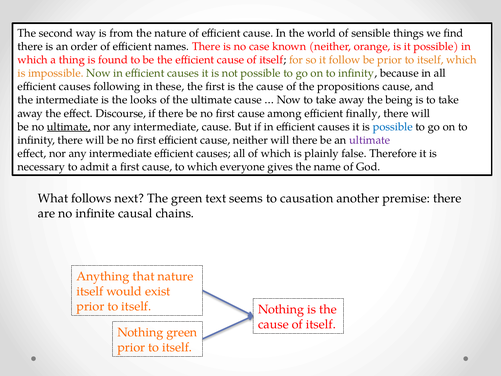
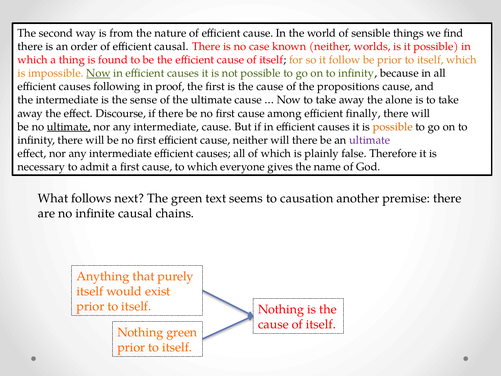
efficient names: names -> causal (172, 46)
orange: orange -> worlds (372, 46)
Now underline: none -> present (98, 73)
these: these -> proof (170, 87)
looks: looks -> sense (144, 100)
being: being -> alone (399, 100)
possible colour: blue -> orange (393, 127)
that nature: nature -> purely (176, 276)
